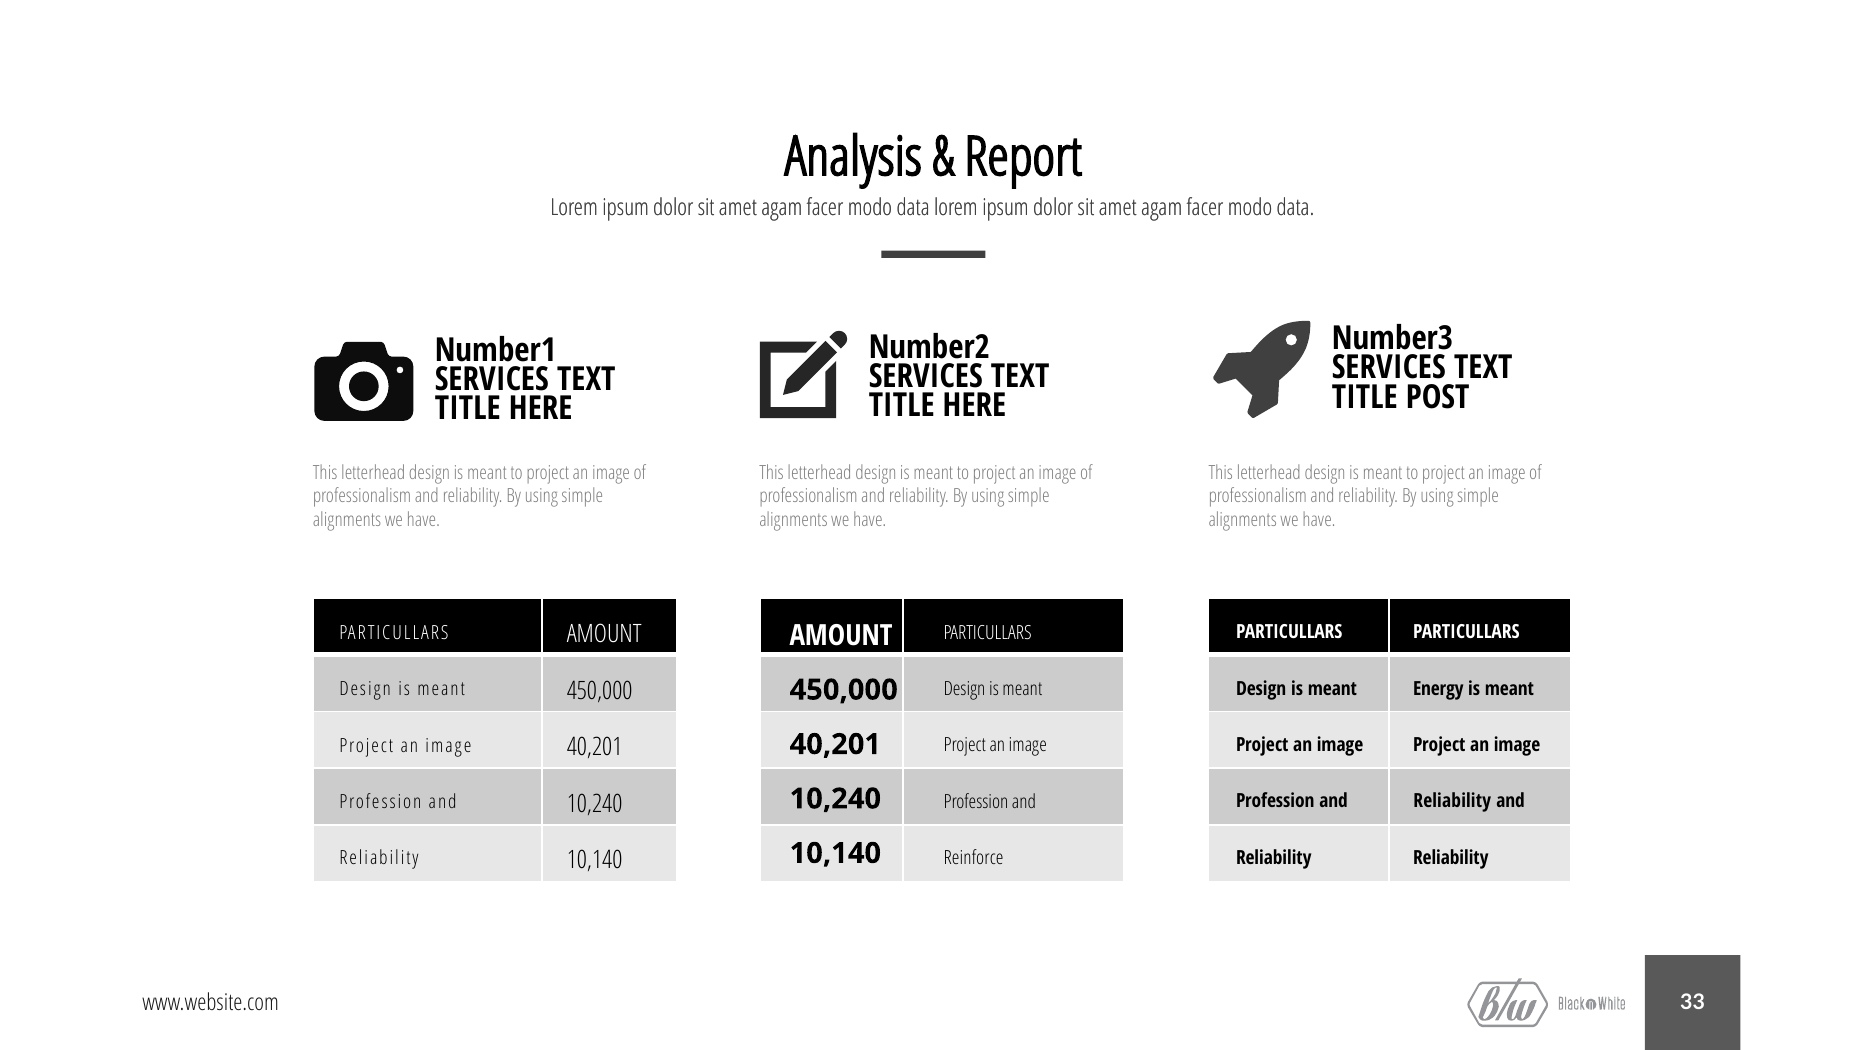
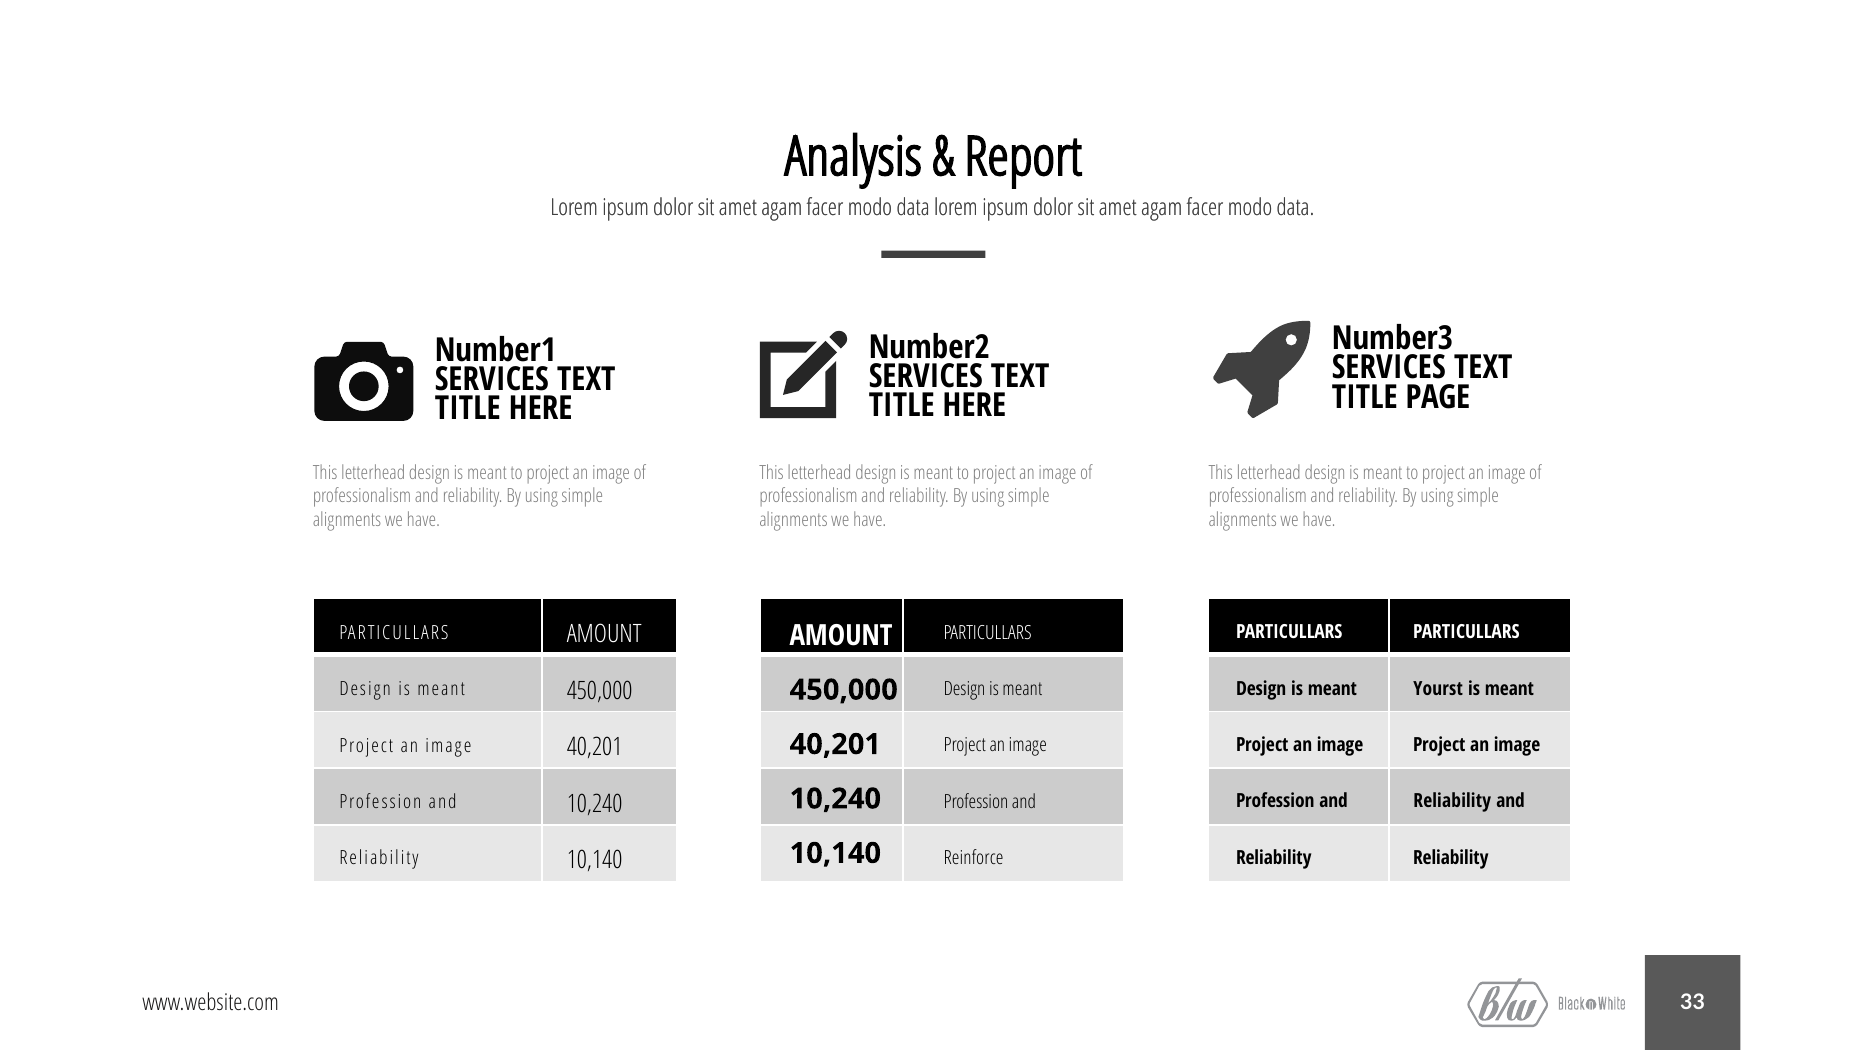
POST: POST -> PAGE (1438, 397)
Energy: Energy -> Yourst (1438, 689)
